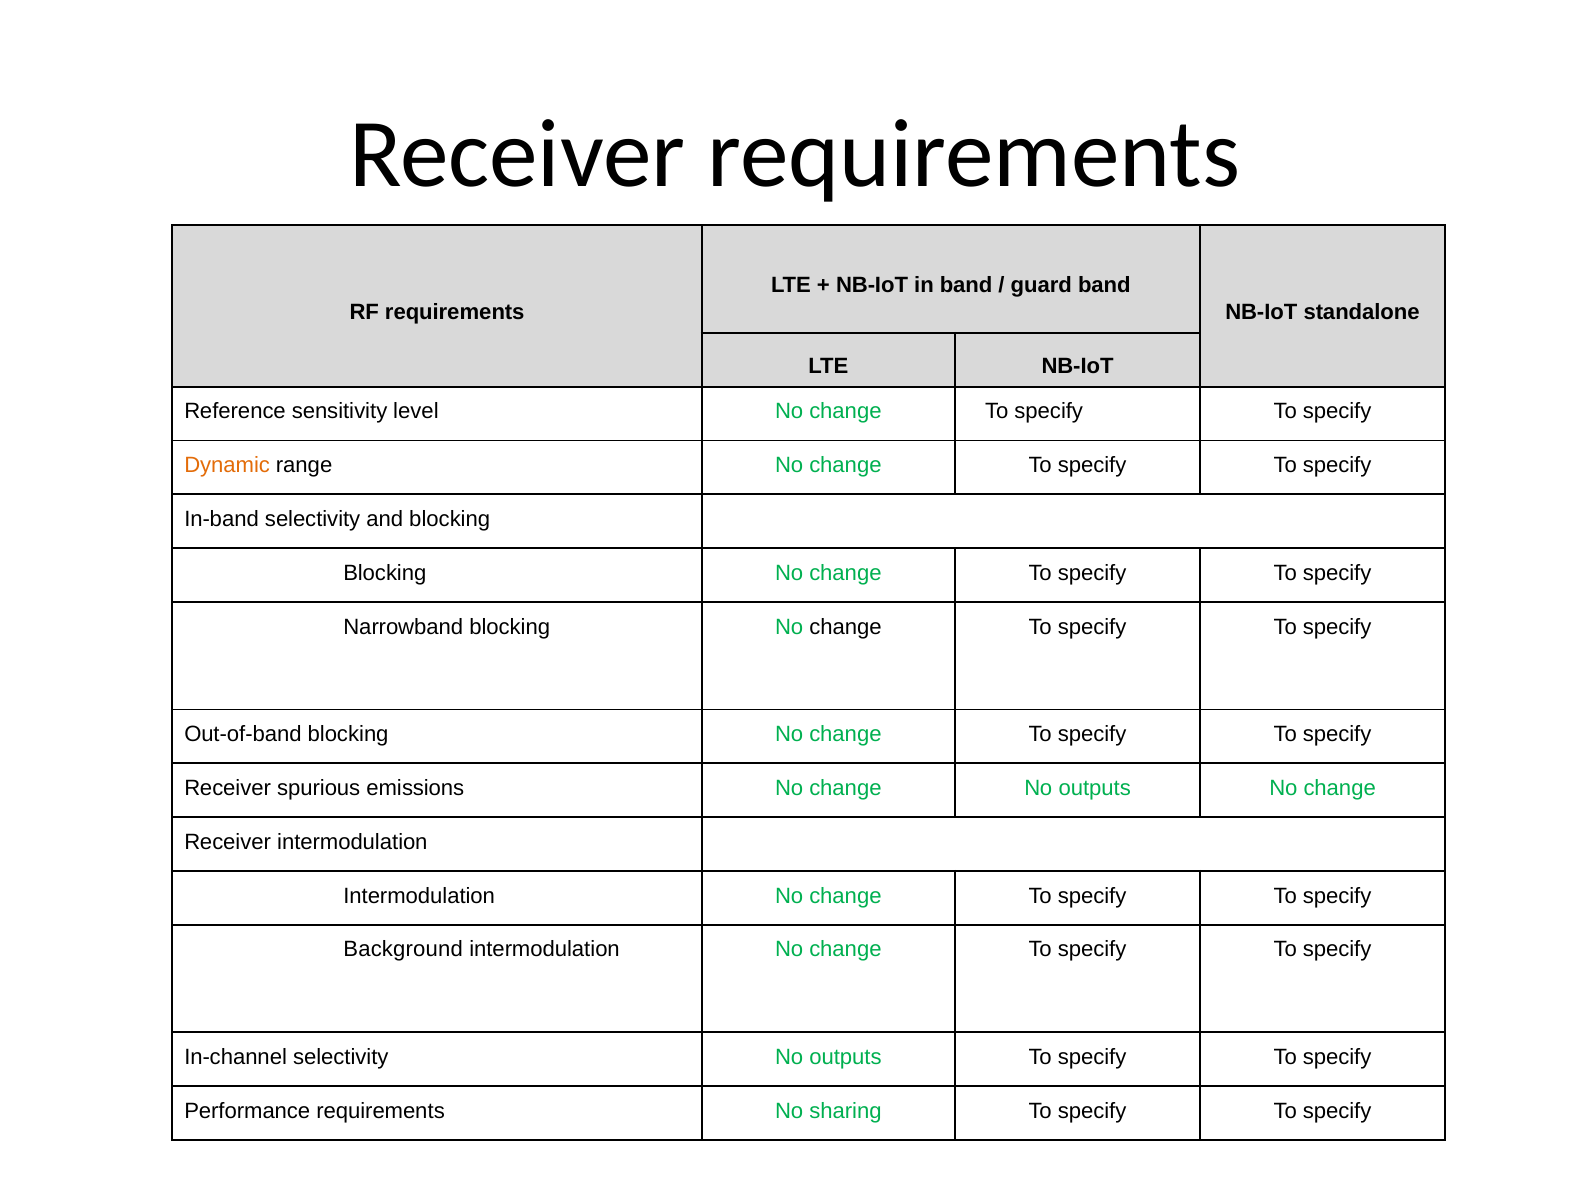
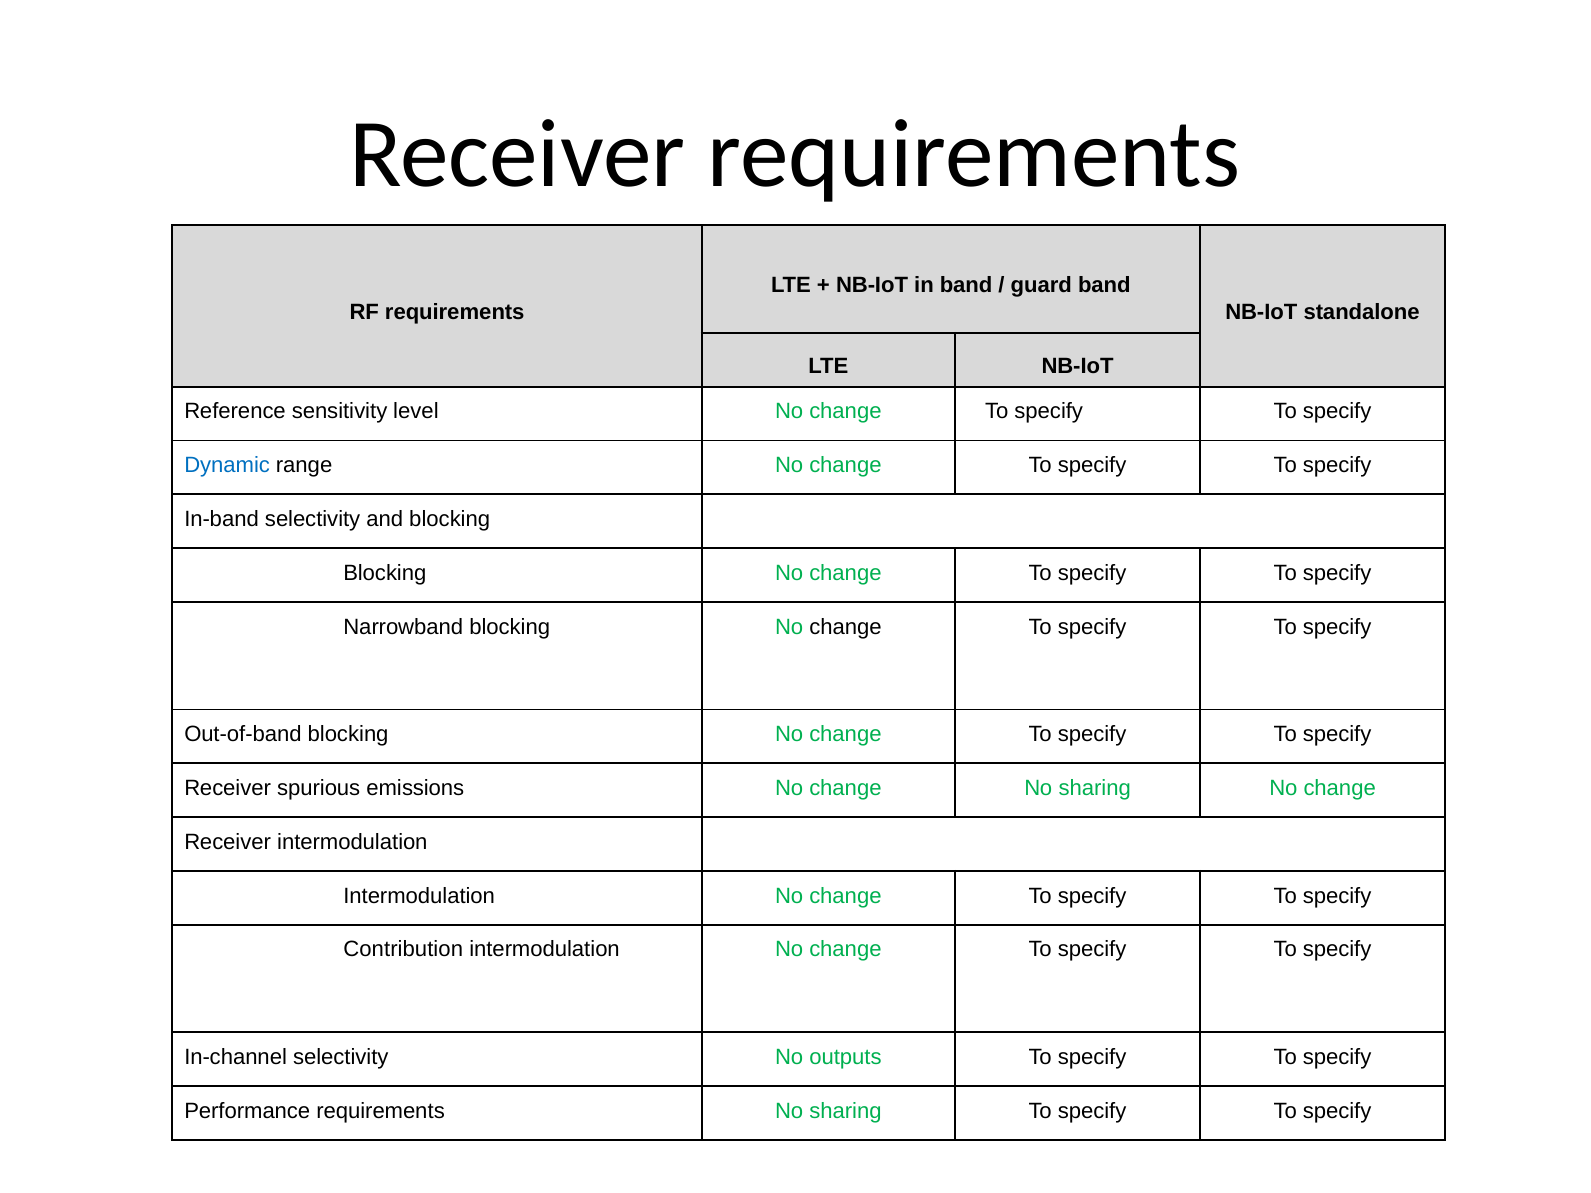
Dynamic colour: orange -> blue (227, 466)
change No outputs: outputs -> sharing (1095, 788)
Background: Background -> Contribution (403, 950)
